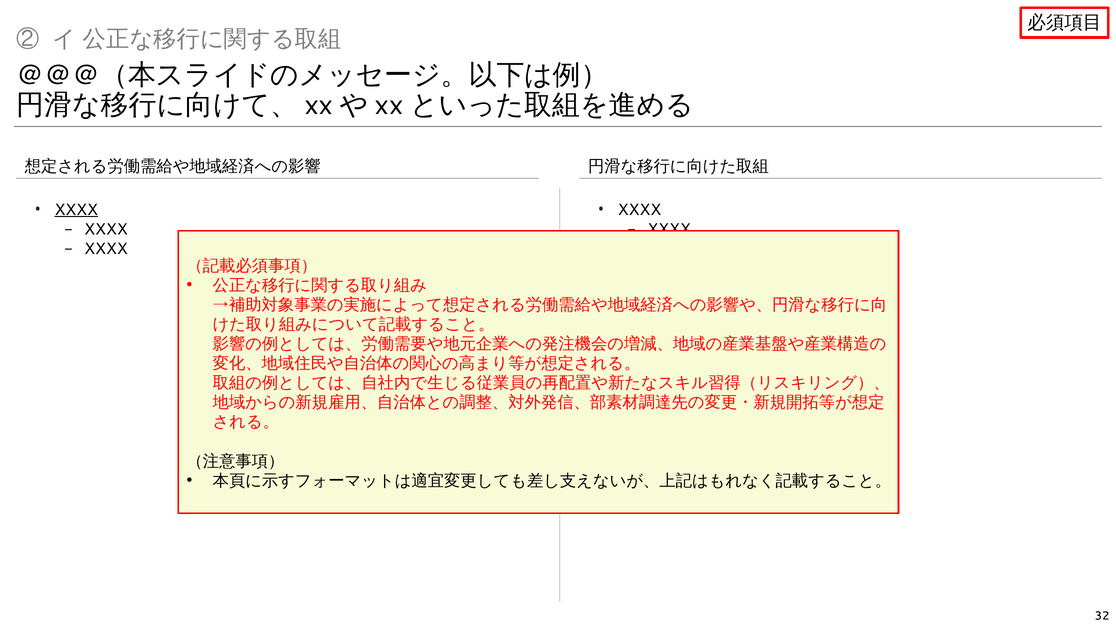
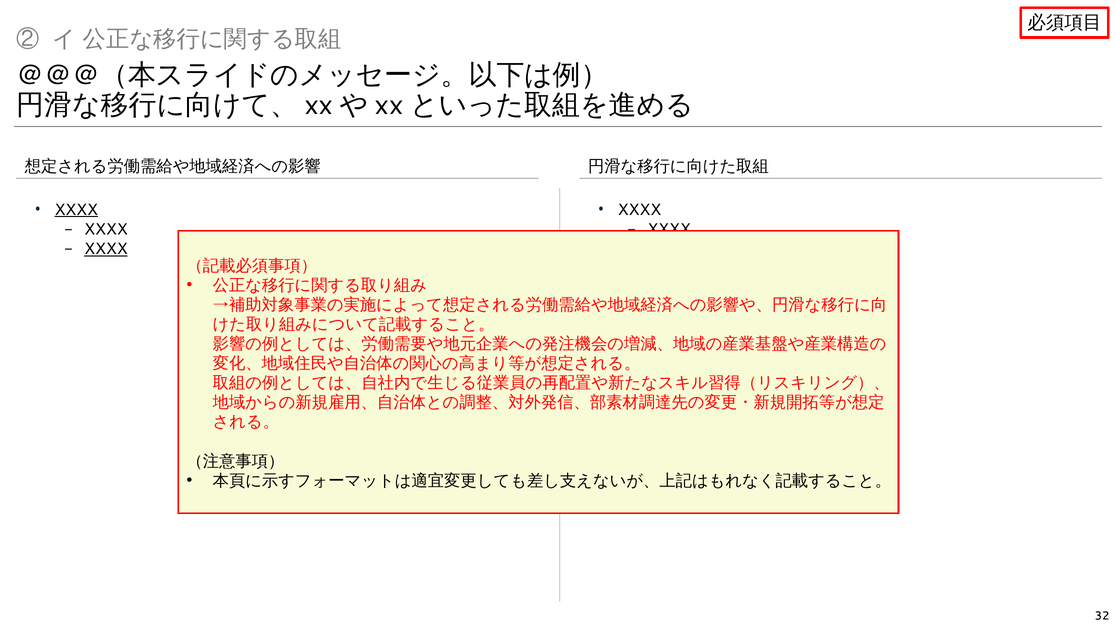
XXXX underline: none -> present (106, 249)
